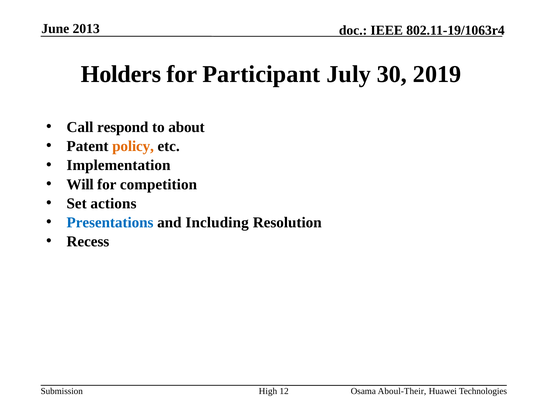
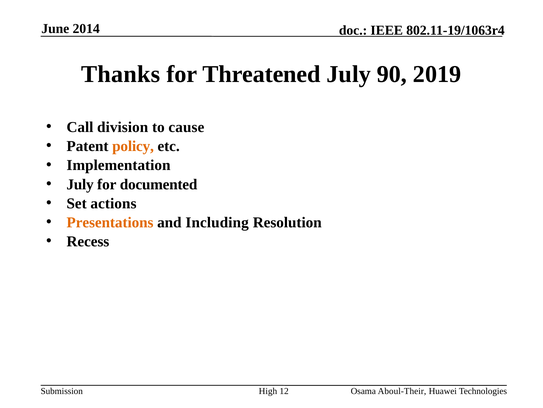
2013: 2013 -> 2014 (86, 29)
Holders: Holders -> Thanks (121, 74)
Participant: Participant -> Threatened (262, 74)
30: 30 -> 90 (392, 74)
respond: respond -> division (123, 127)
about: about -> cause (186, 127)
Will: Will -> July (80, 184)
competition: competition -> documented (159, 184)
Presentations colour: blue -> orange (110, 222)
